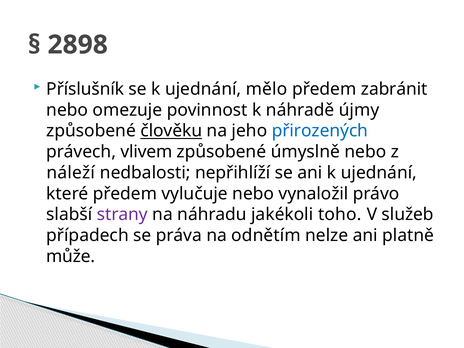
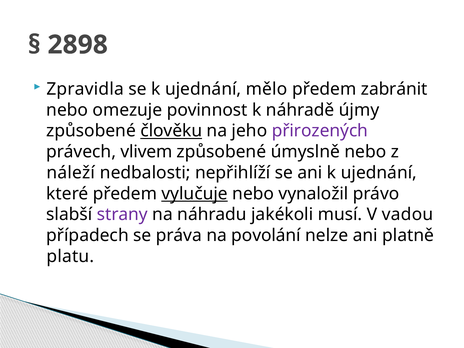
Příslušník: Příslušník -> Zpravidla (85, 89)
přirozených colour: blue -> purple (320, 131)
vylučuje underline: none -> present (195, 194)
toho: toho -> musí (340, 215)
služeb: služeb -> vadou (408, 215)
odnětím: odnětím -> povolání (266, 235)
může: může -> platu (70, 256)
